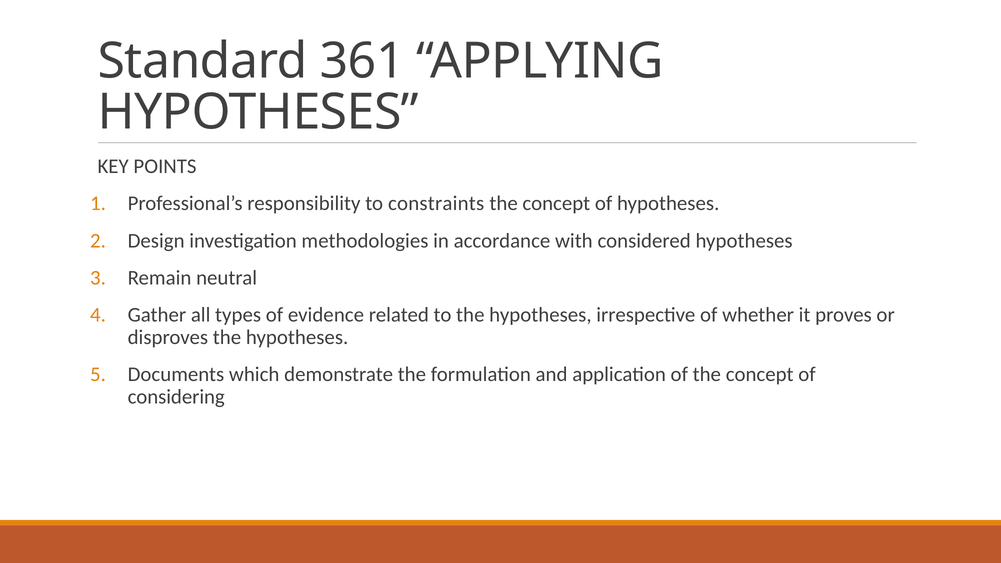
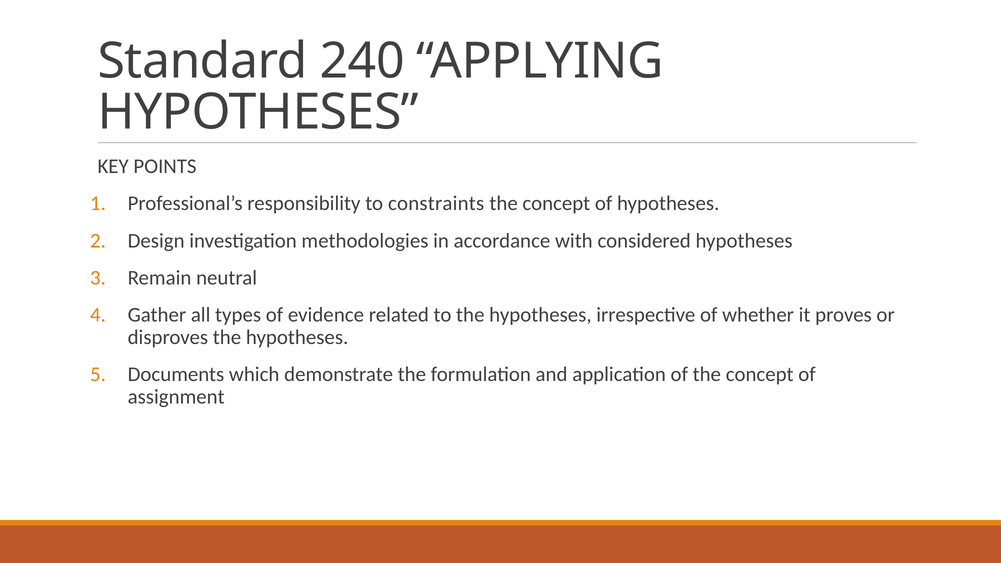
361: 361 -> 240 (362, 61)
considering: considering -> assignment (176, 397)
